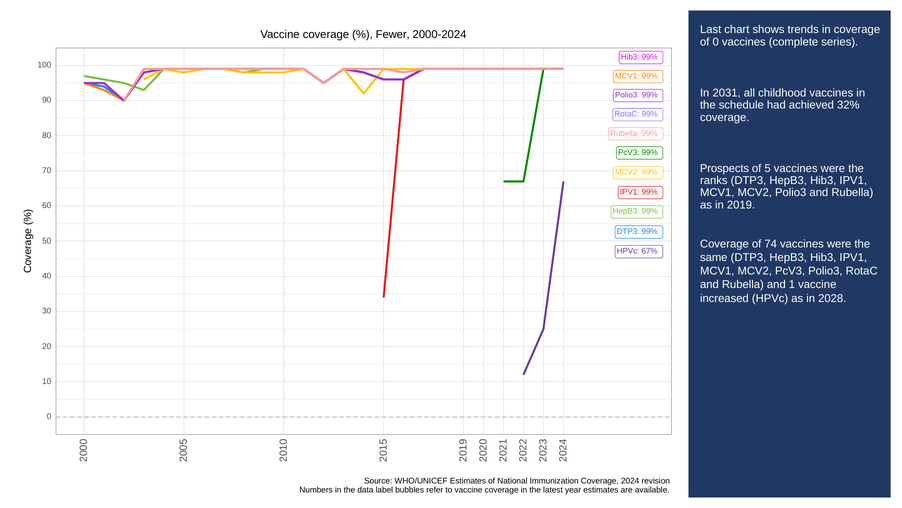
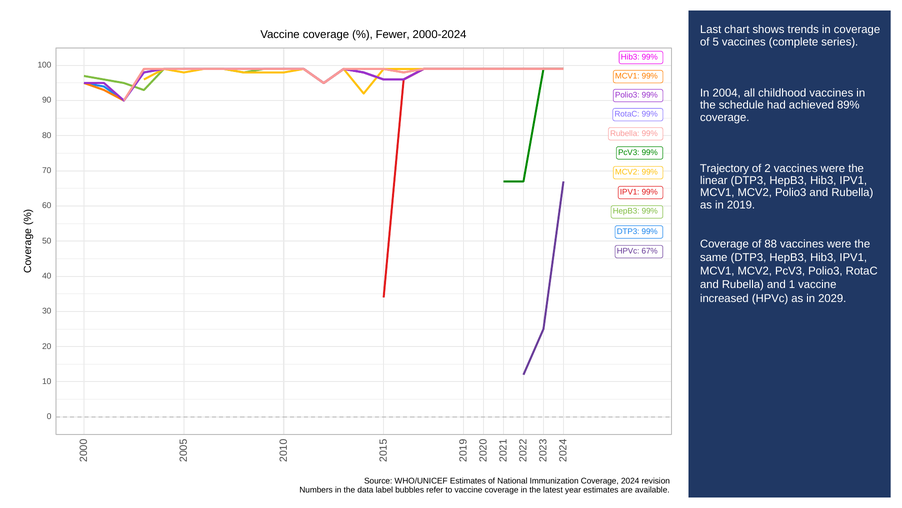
of 0: 0 -> 5 (716, 42)
2031: 2031 -> 2004 (727, 93)
32%: 32% -> 89% (848, 105)
Prospects: Prospects -> Trajectory (724, 168)
of 5: 5 -> 2 (768, 168)
ranks: ranks -> linear (714, 180)
74: 74 -> 88 (771, 244)
2028: 2028 -> 2029 (832, 298)
